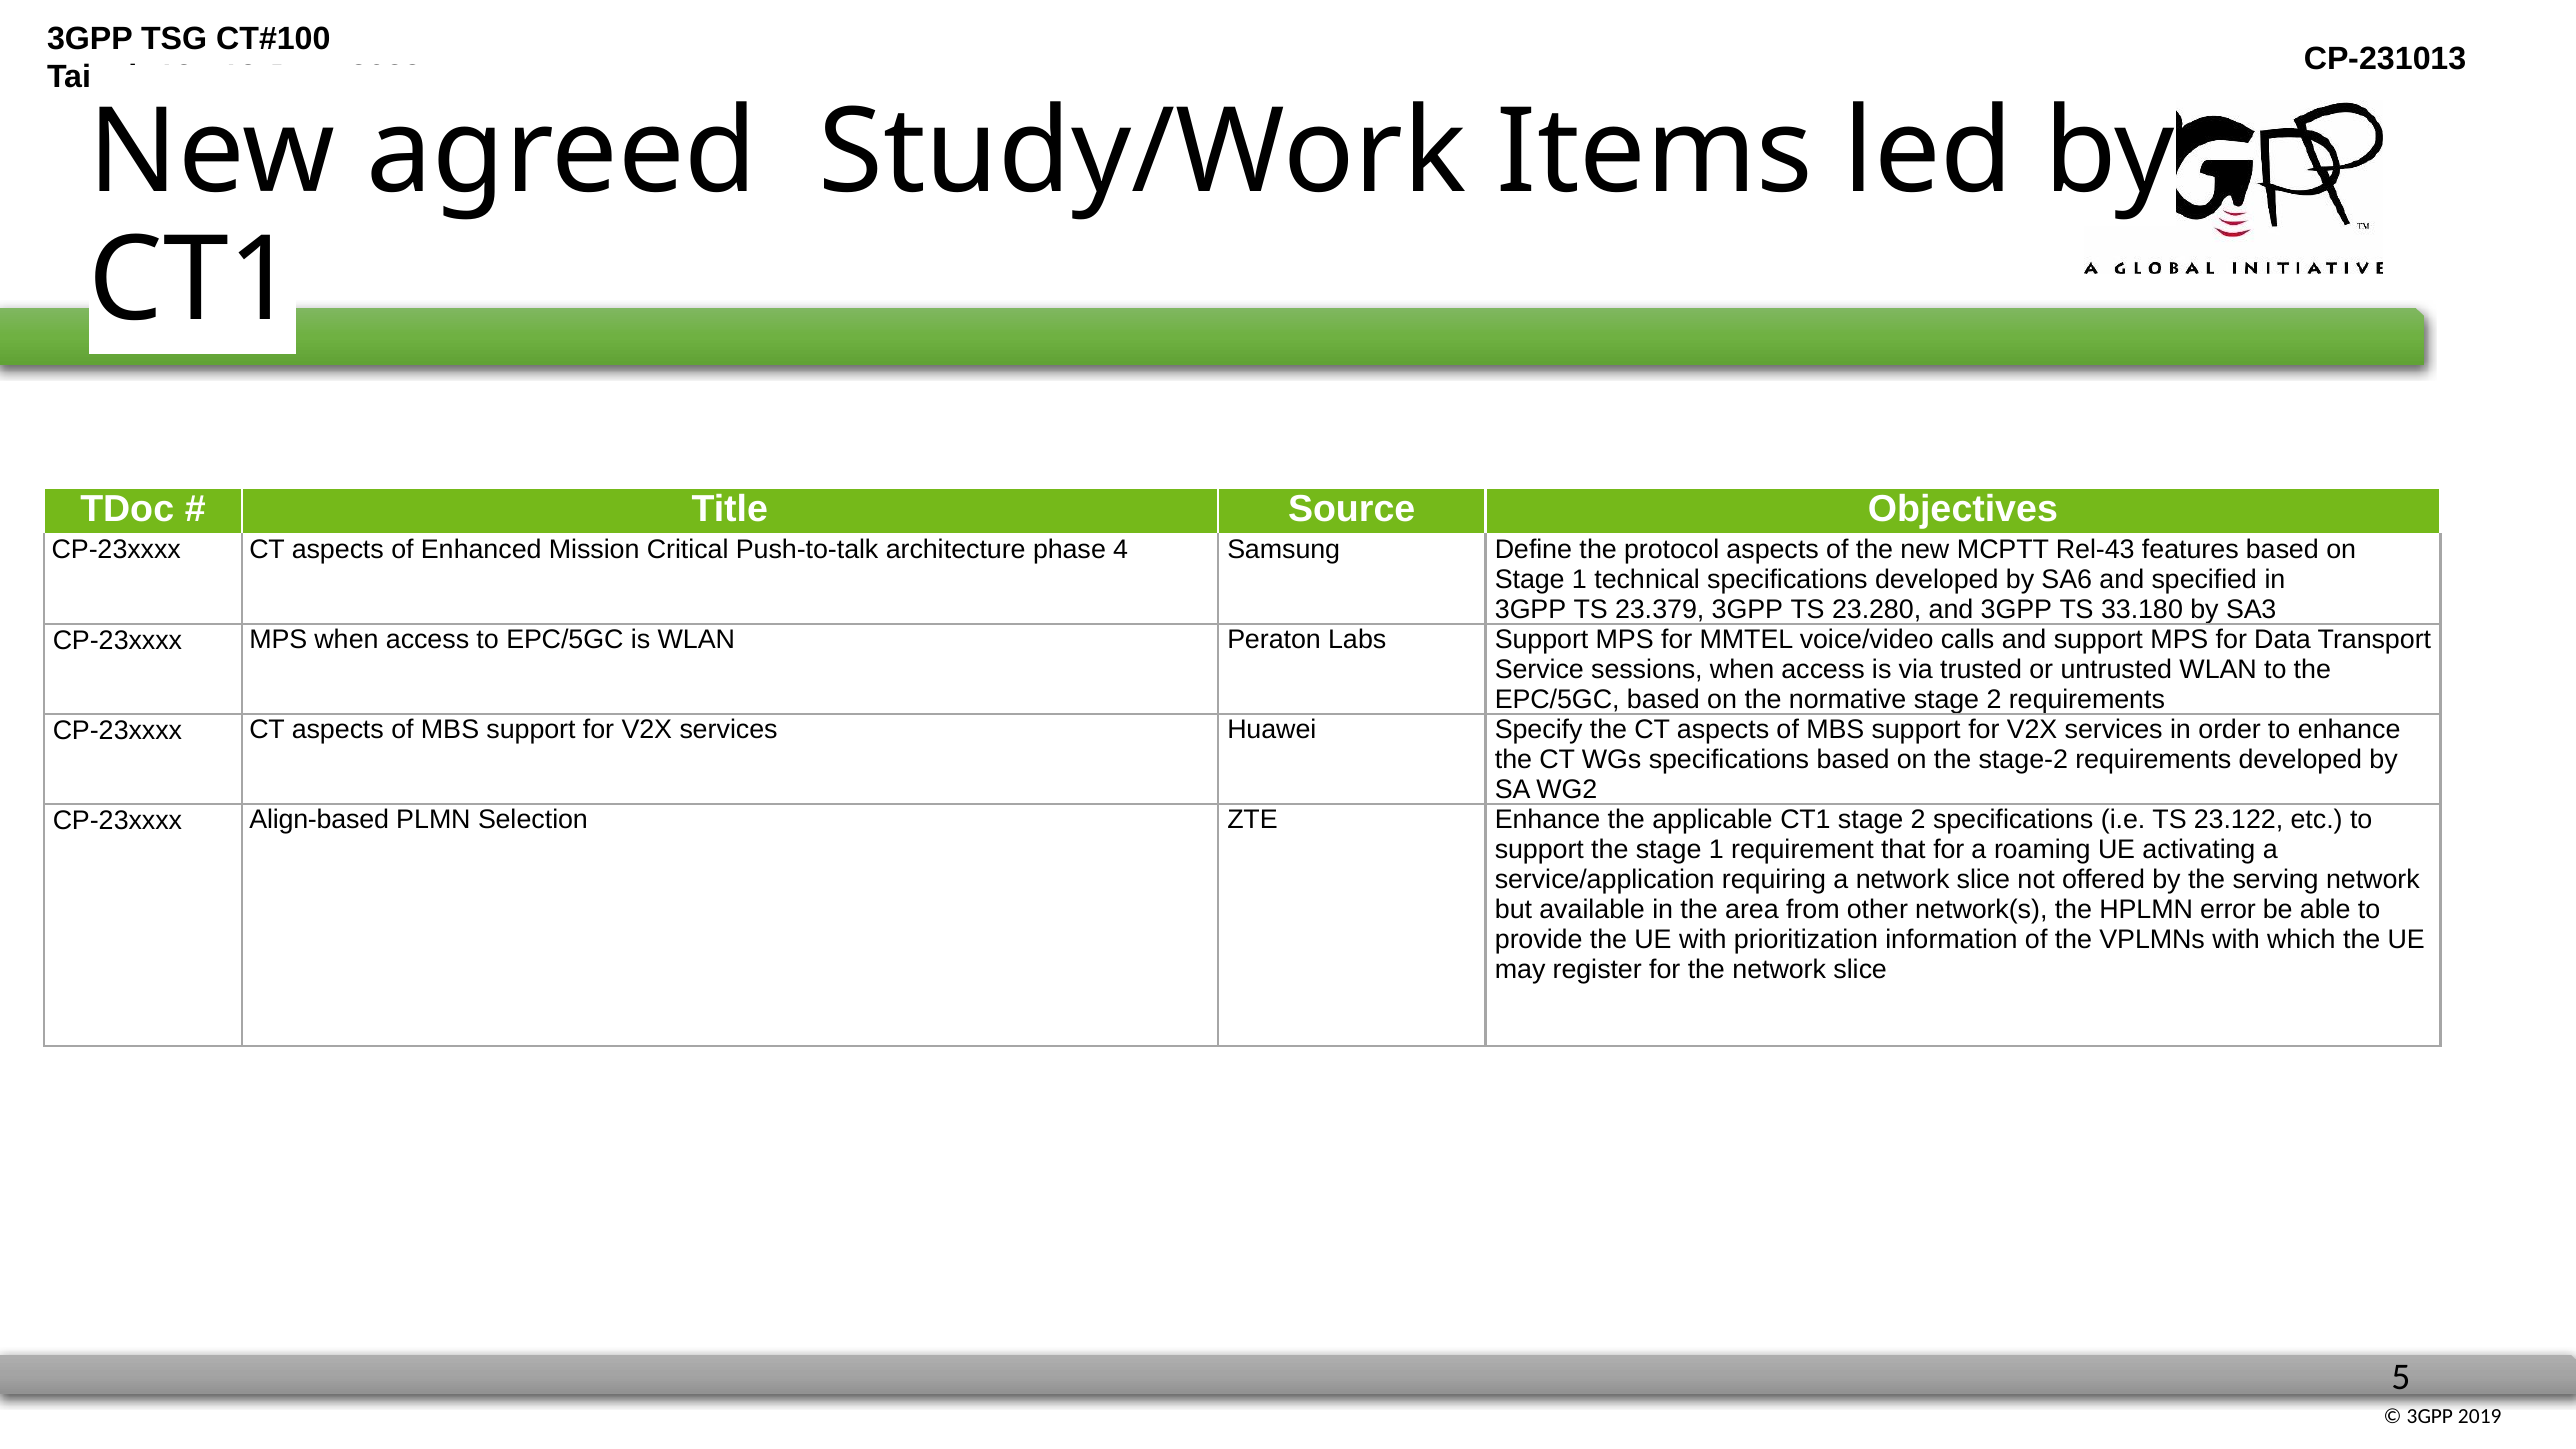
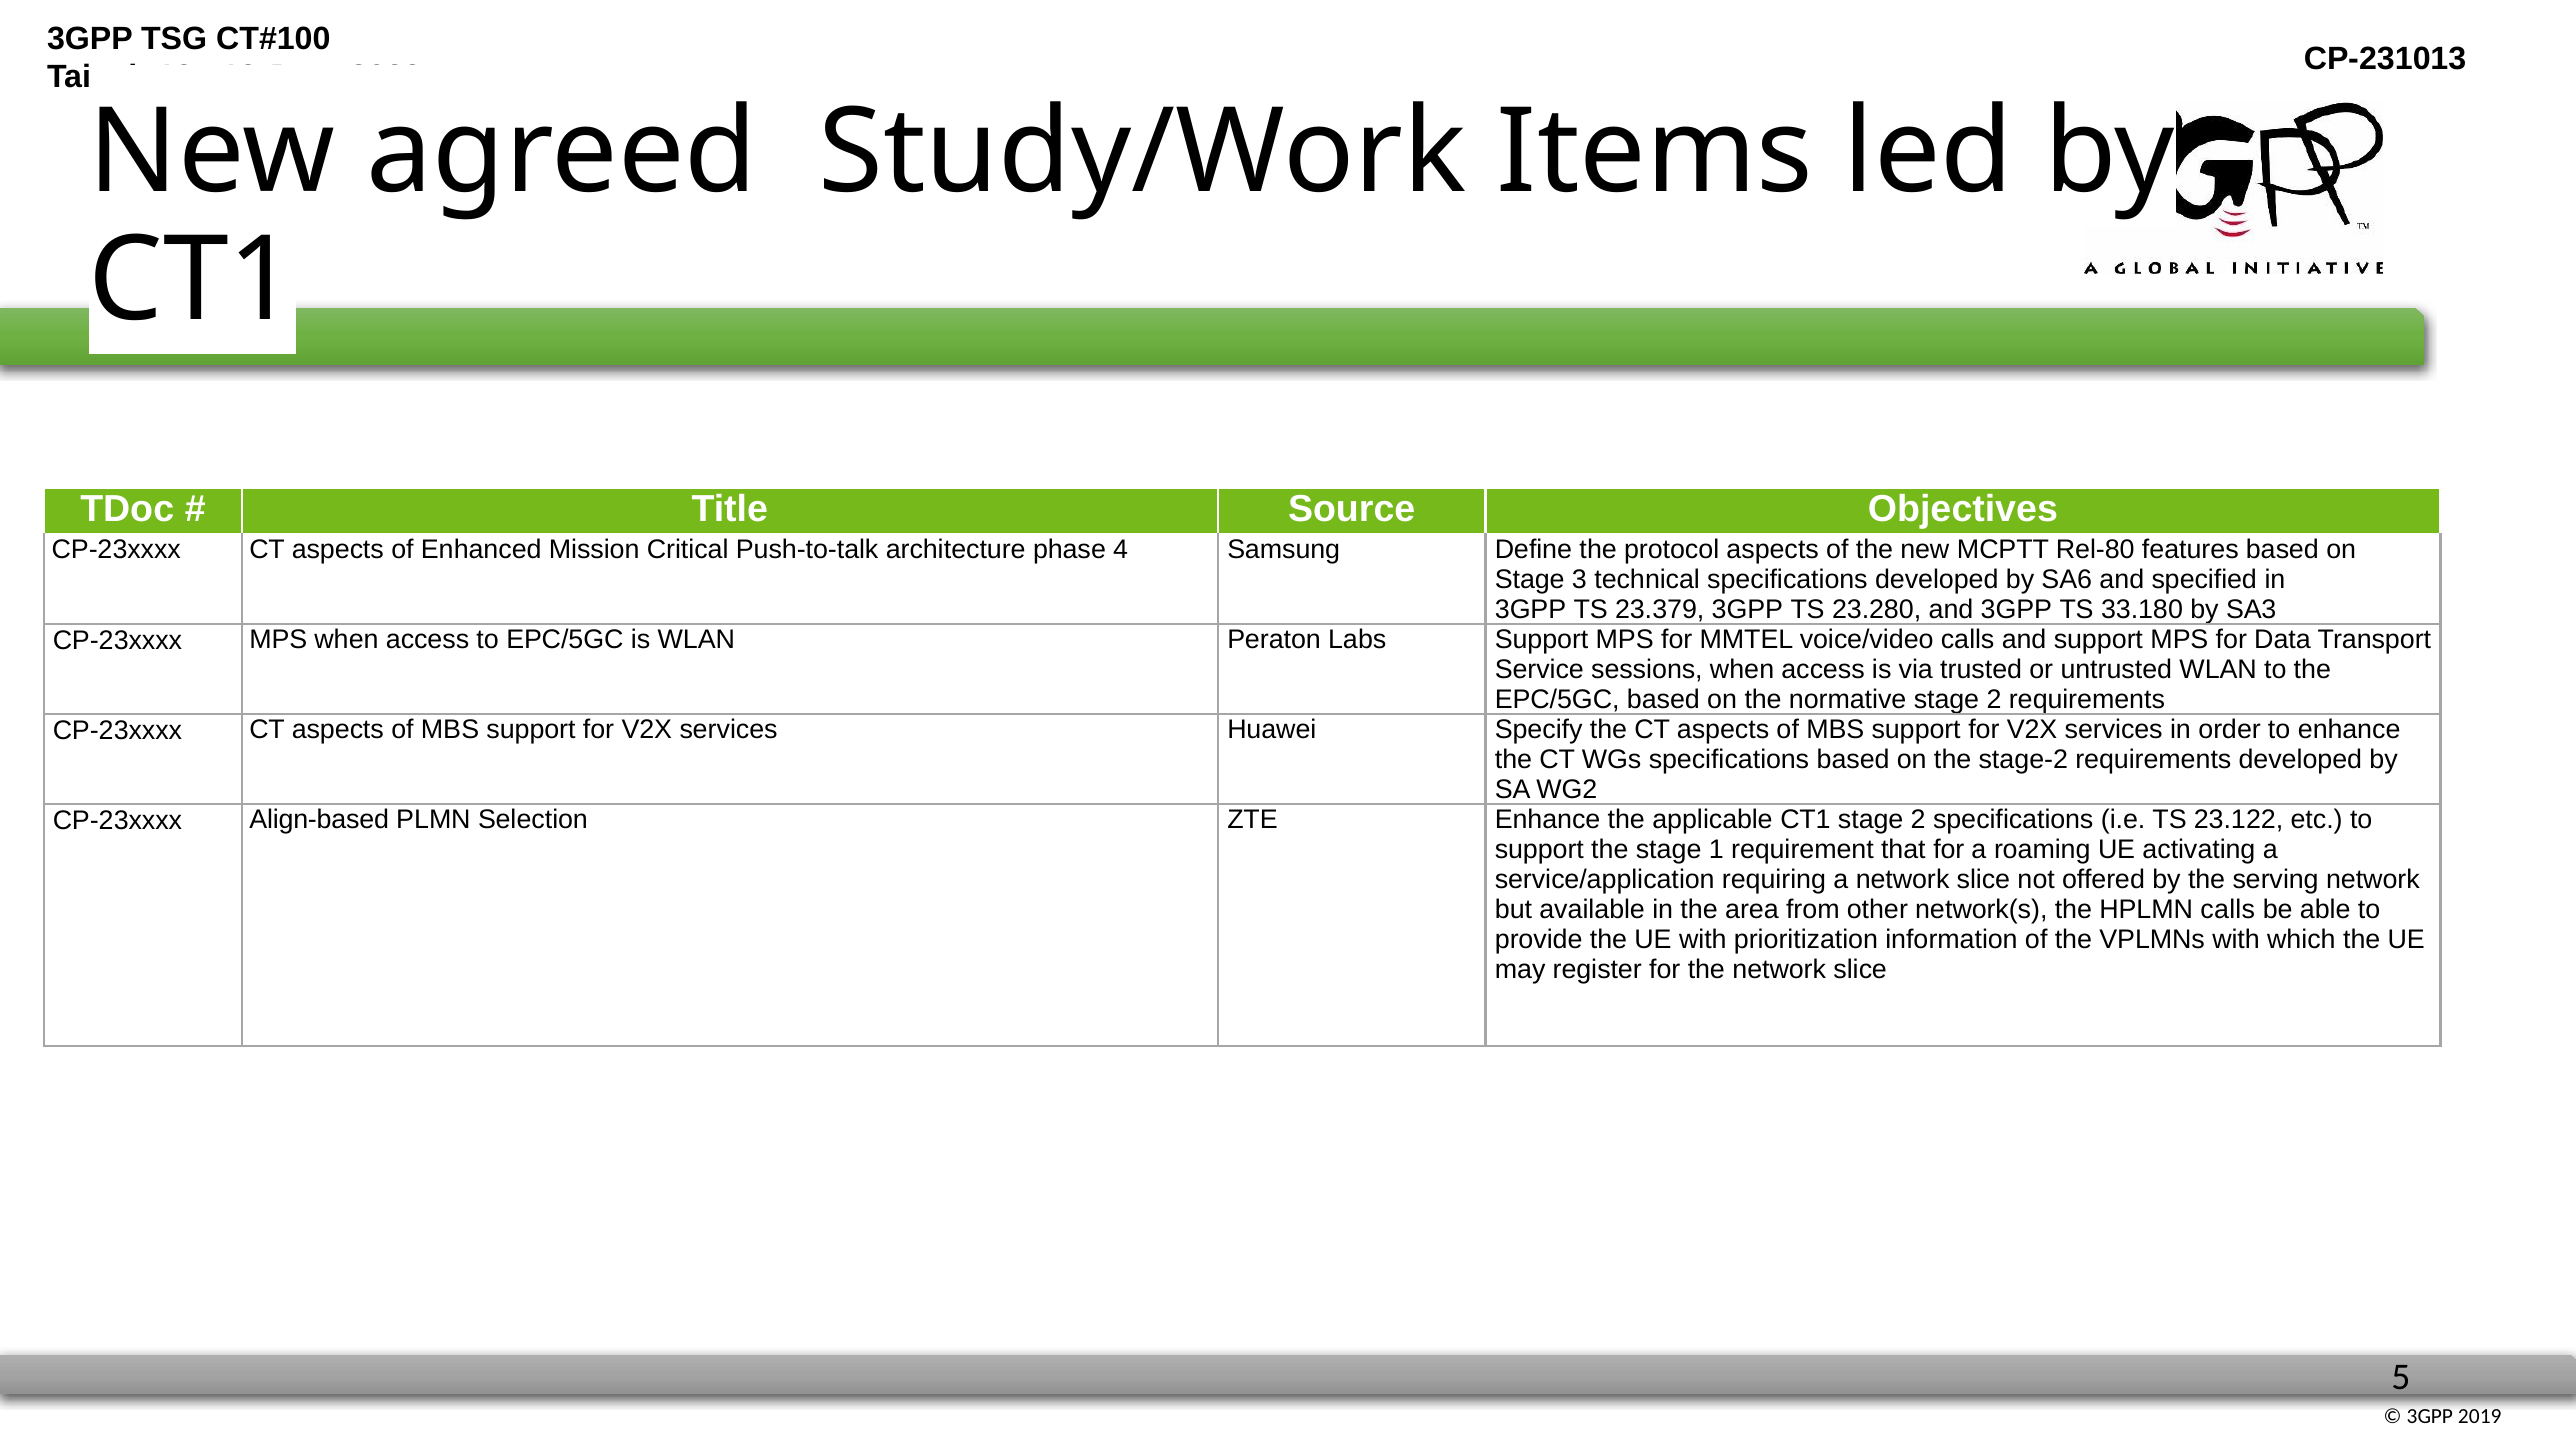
Rel-43: Rel-43 -> Rel-80 (2095, 550)
1: 1 -> 3 (1579, 579)
HPLMN error: error -> calls (2228, 909)
